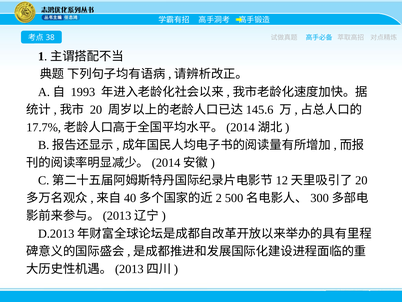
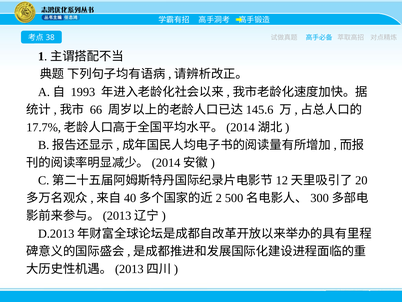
20: 20 -> 66 (96, 109)
